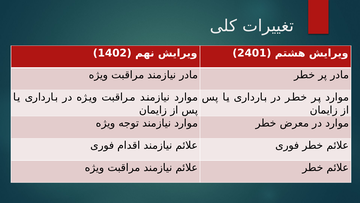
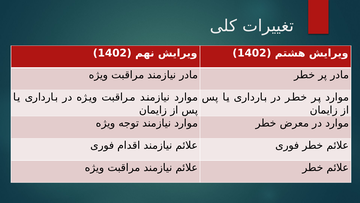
2401: 2401 -> 1402 (252, 53)
